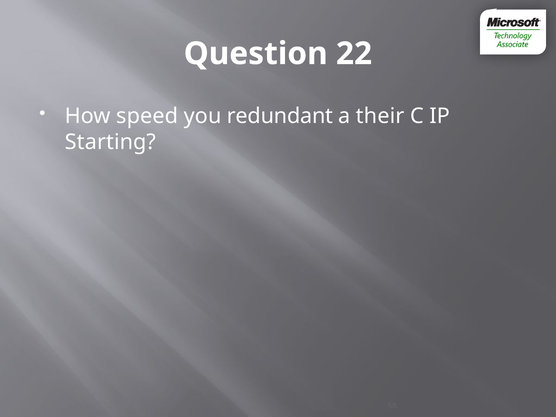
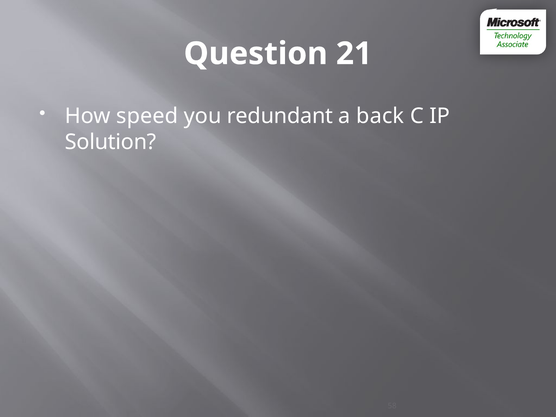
22: 22 -> 21 (354, 54)
their: their -> back (380, 116)
Starting: Starting -> Solution (111, 142)
